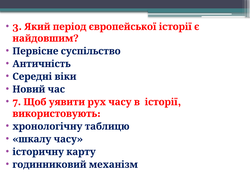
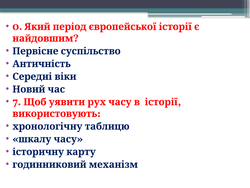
3: 3 -> 0 (17, 27)
